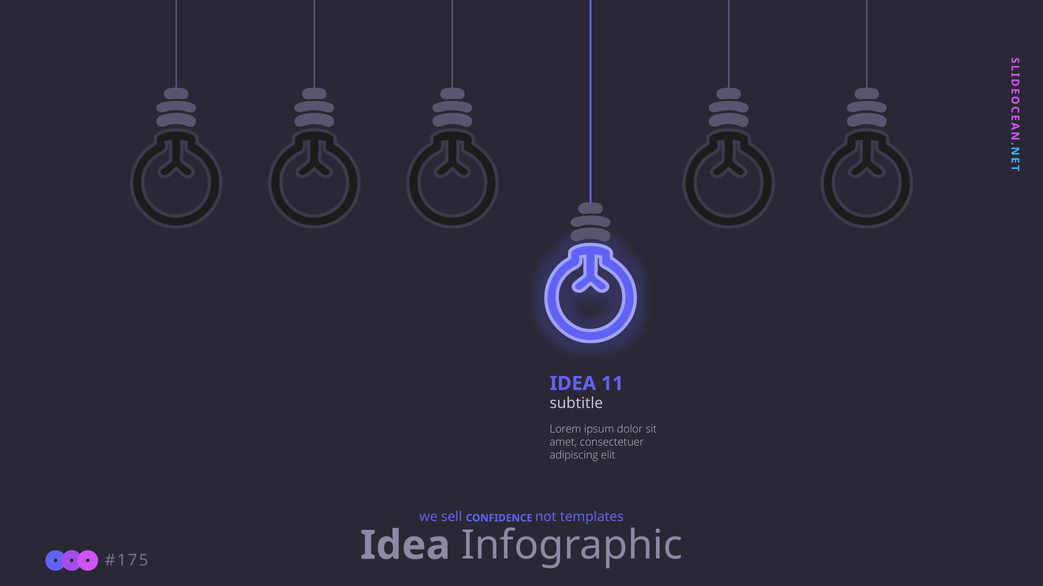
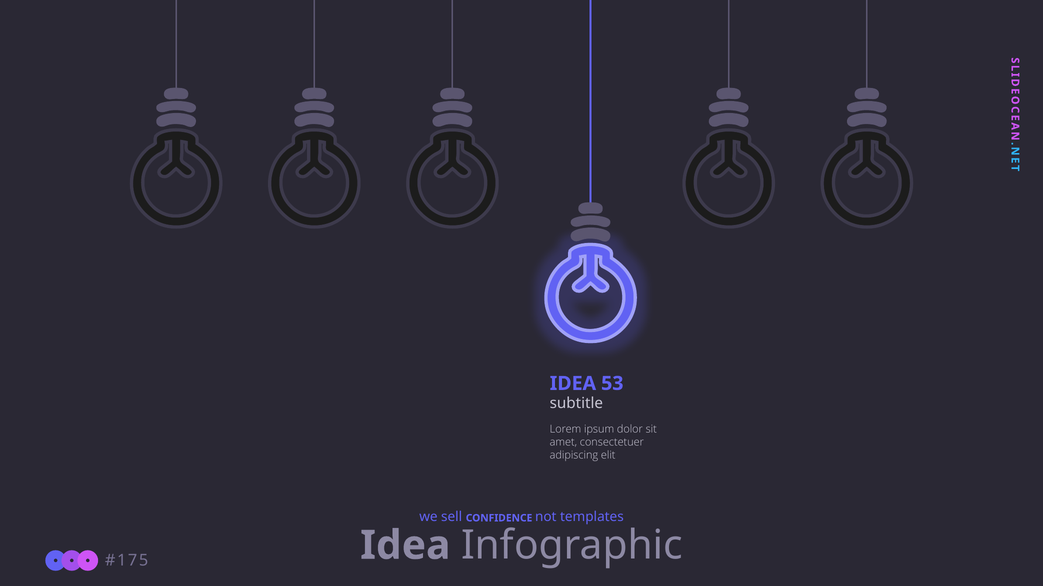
11: 11 -> 53 (612, 384)
